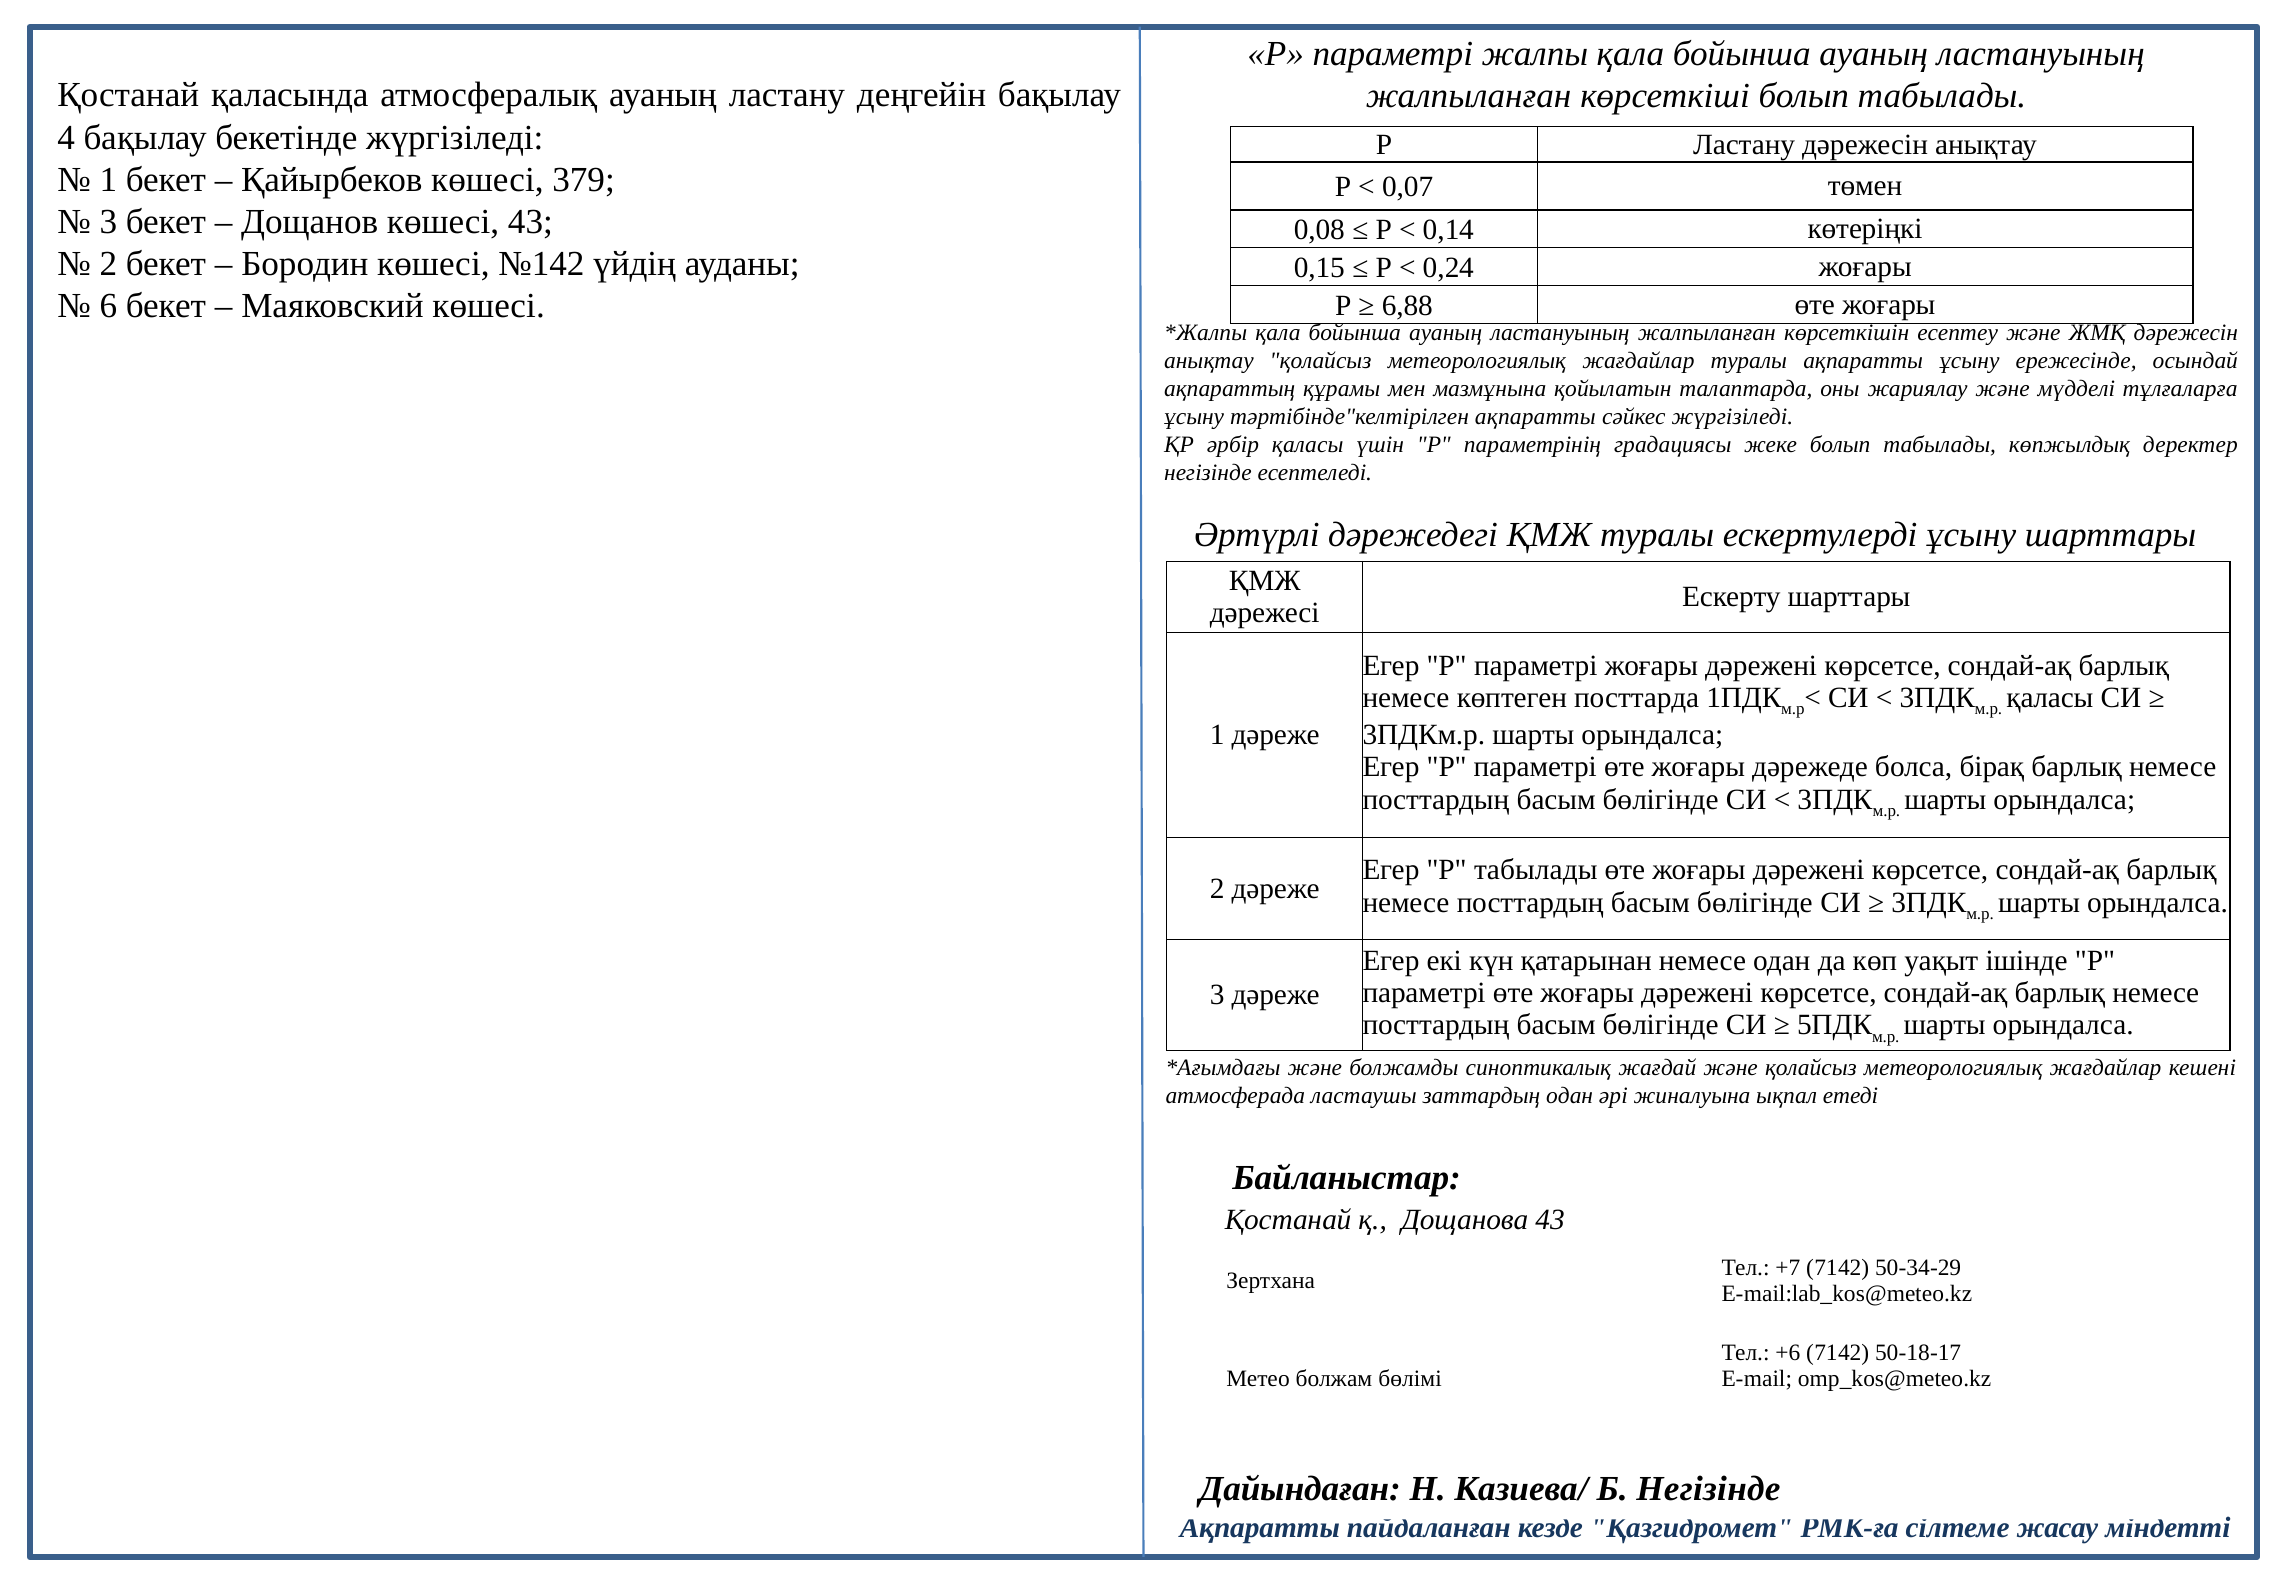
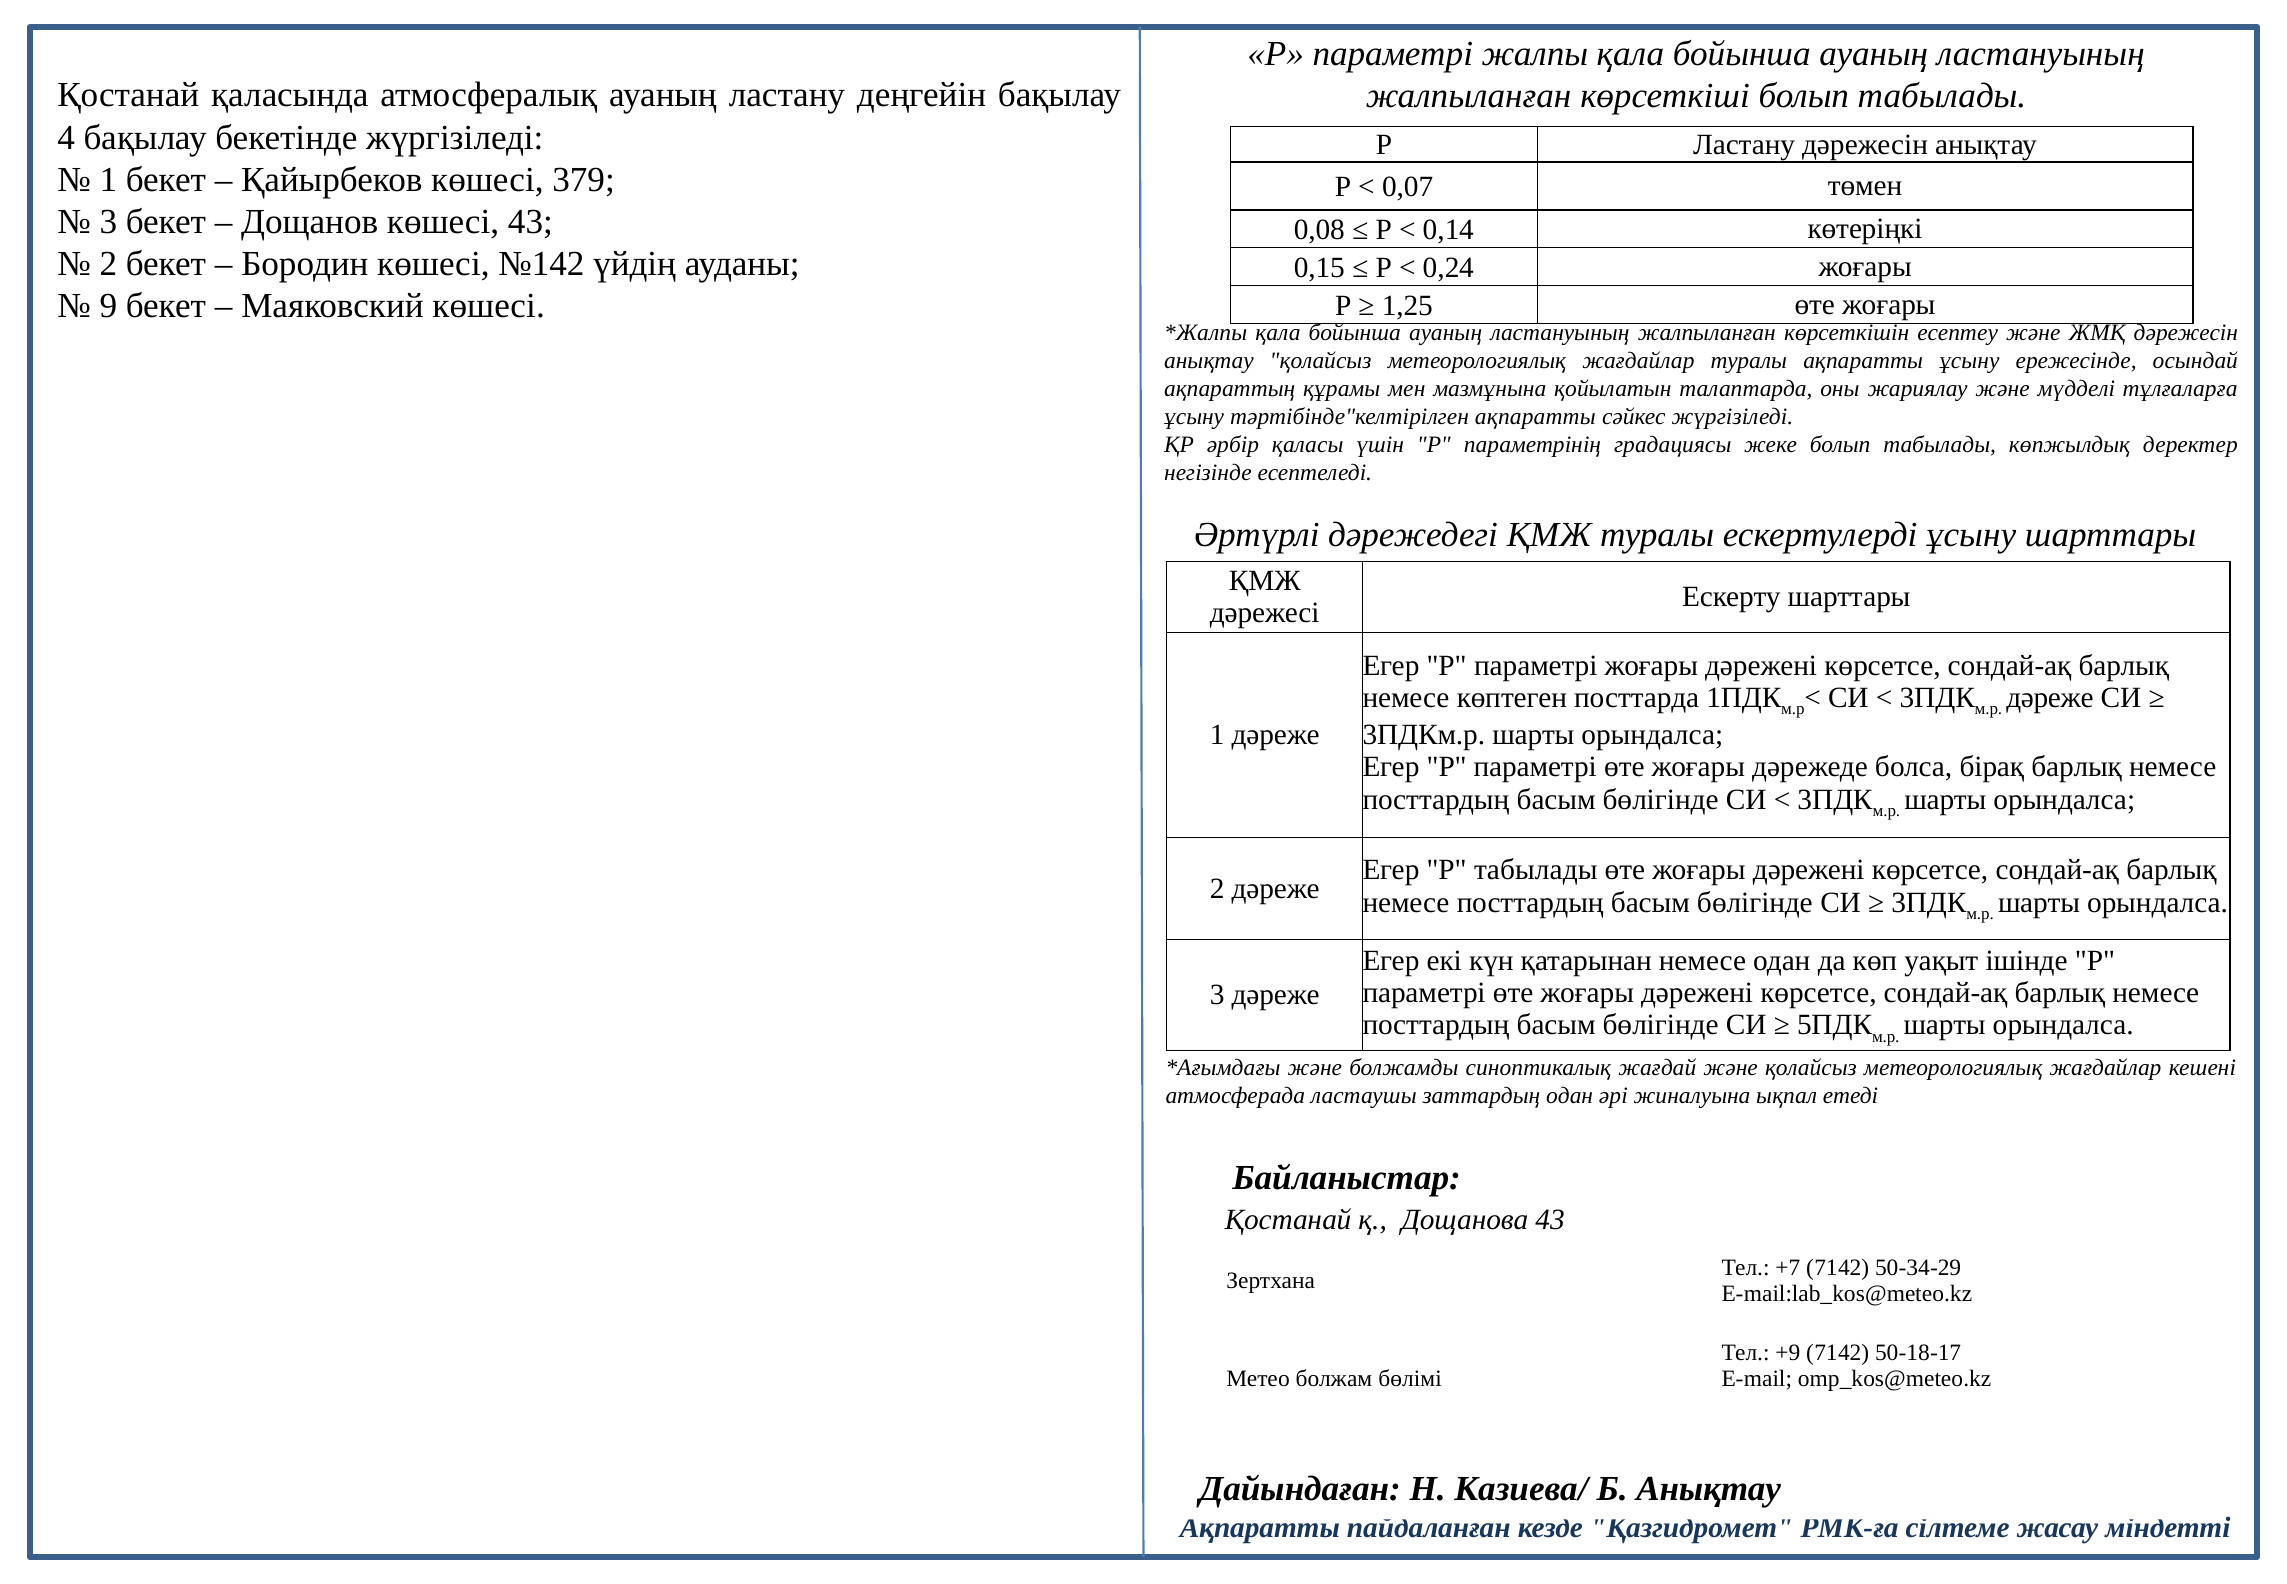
6: 6 -> 9 (108, 306)
6,88: 6,88 -> 1,25 (1407, 306)
қаласы: қаласы -> дәреже (2050, 698)
+6: +6 -> +9 (1788, 1352)
Б Негізінде: Негізінде -> Анықтау (1709, 1488)
